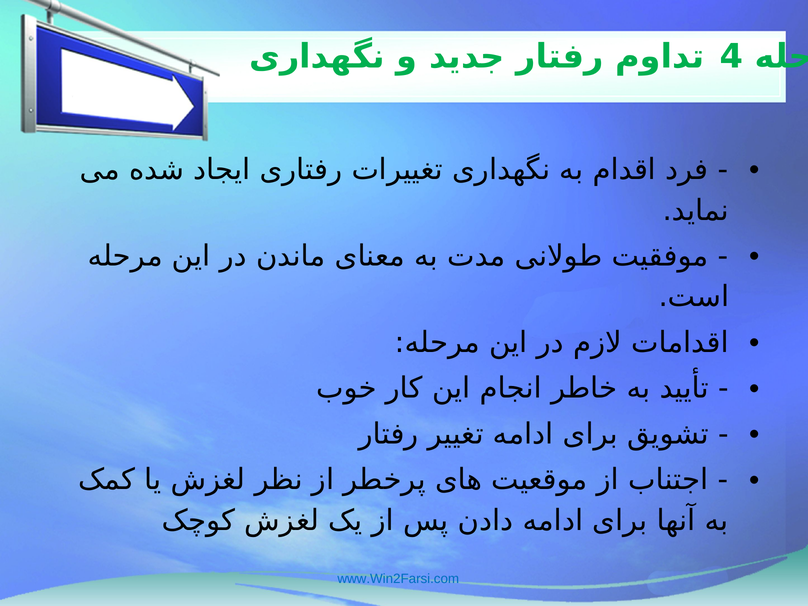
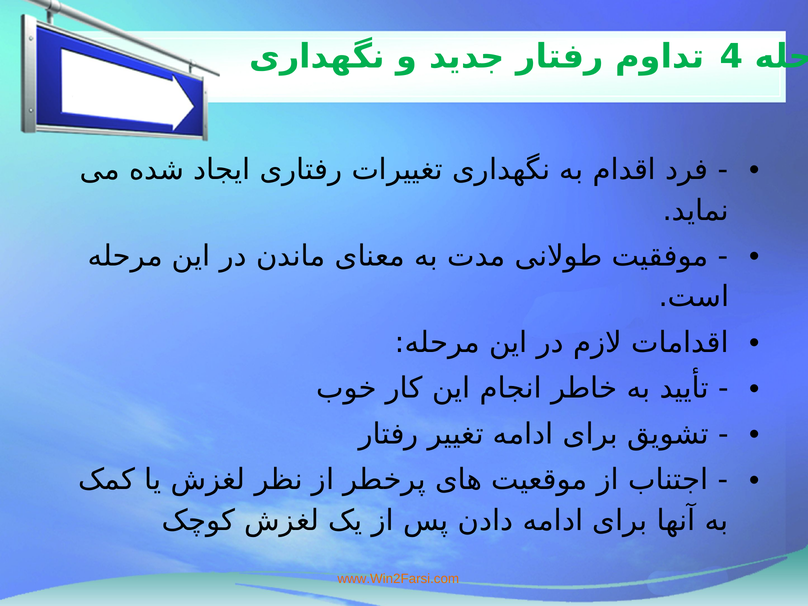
www.Win2Farsi.com colour: blue -> orange (398, 579)
